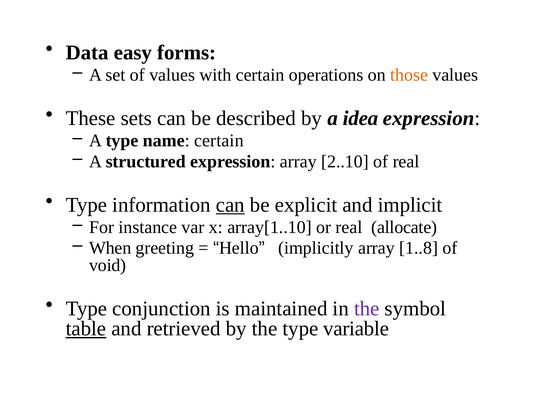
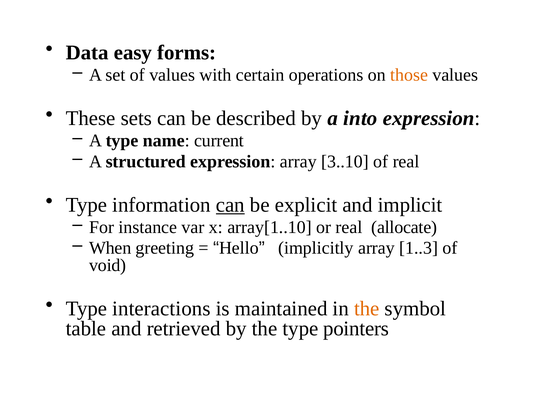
idea: idea -> into (360, 118)
name certain: certain -> current (219, 141)
2..10: 2..10 -> 3..10 (345, 161)
1..8: 1..8 -> 1..3 (419, 248)
conjunction: conjunction -> interactions (161, 308)
the colour: purple -> orange (367, 308)
table underline: present -> none (86, 329)
variable: variable -> pointers (356, 329)
